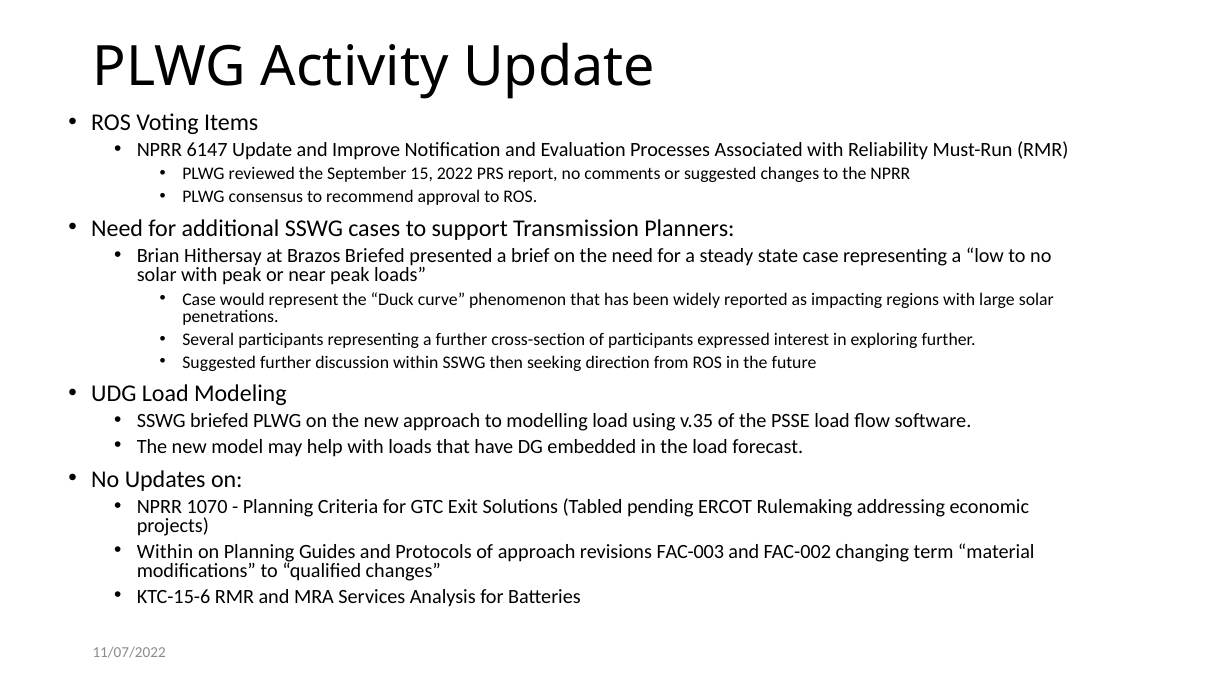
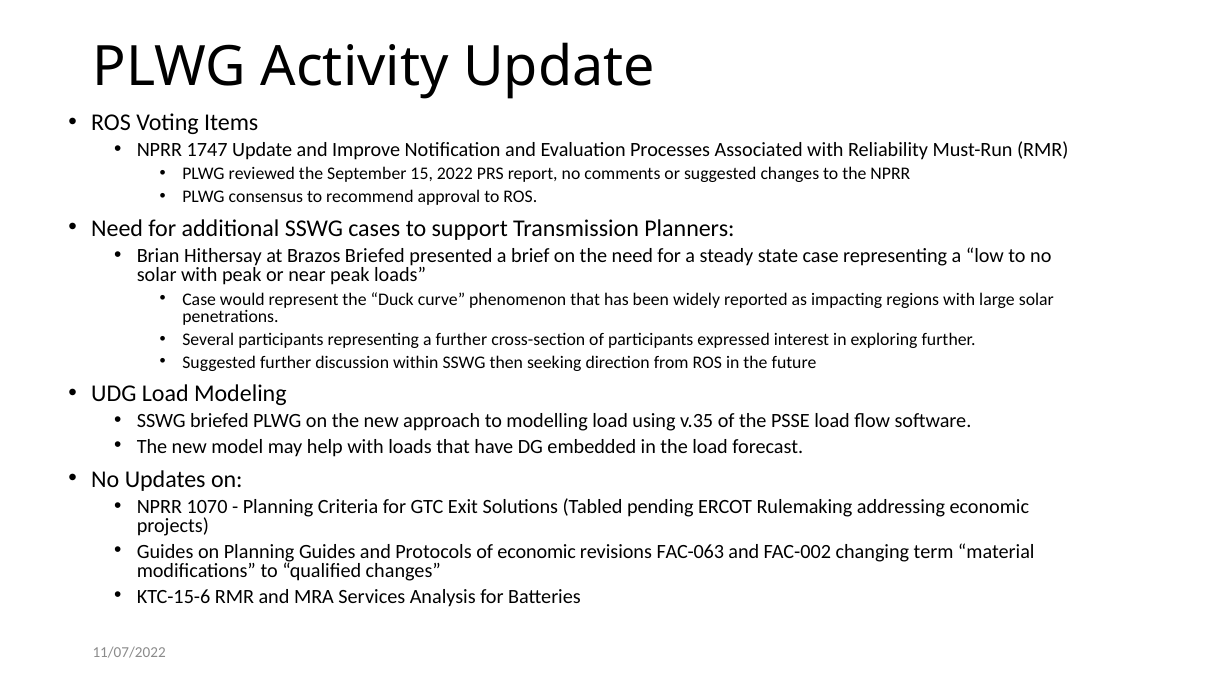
6147: 6147 -> 1747 (207, 150)
Within: Within -> Guides (165, 552)
of approach: approach -> economic (537, 552)
FAC-003: FAC-003 -> FAC-063 (690, 552)
